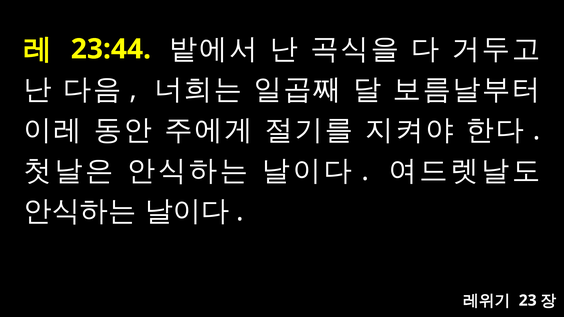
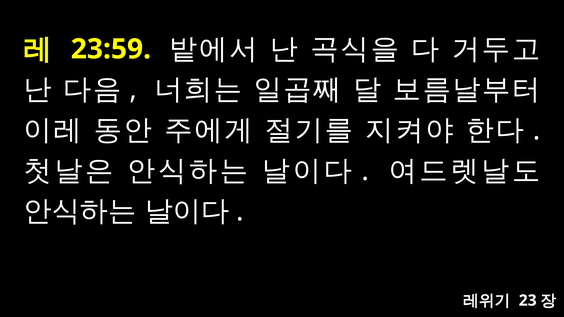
23:44: 23:44 -> 23:59 (111, 49)
